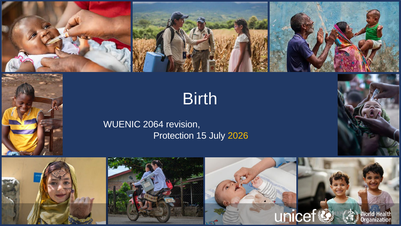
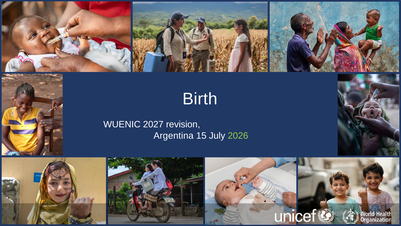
2064: 2064 -> 2027 (153, 124)
Protection: Protection -> Argentina (174, 135)
2026 colour: yellow -> light green (238, 135)
